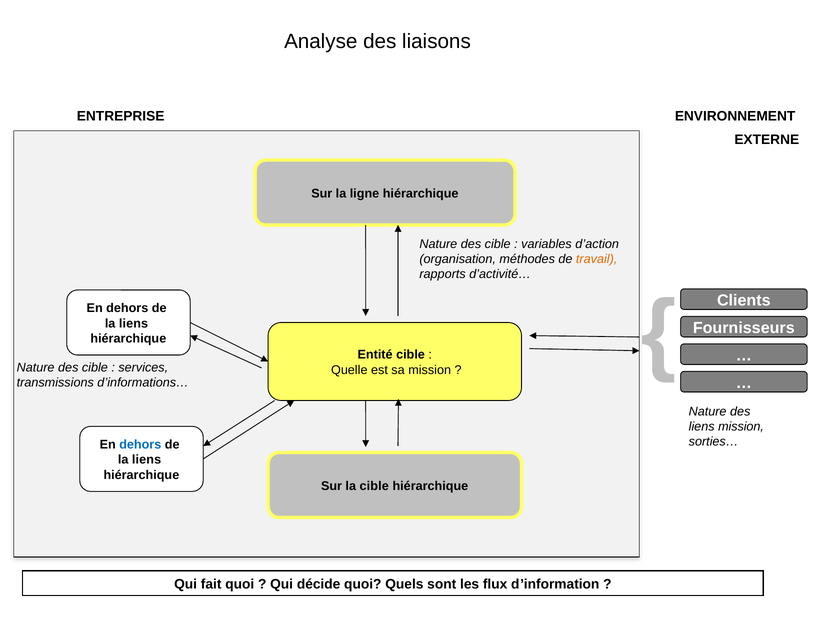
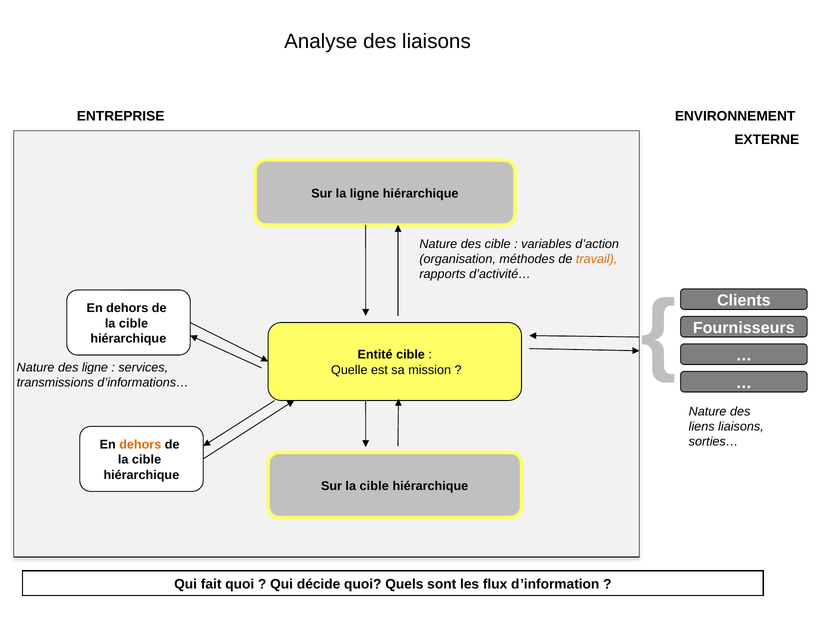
liens: liens -> cible (134, 323)
cible: cible -> ligne (95, 367)
liens mission: mission -> liaisons (741, 426)
dehors colour: blue -> orange (140, 444)
liens: liens -> cible (147, 460)
